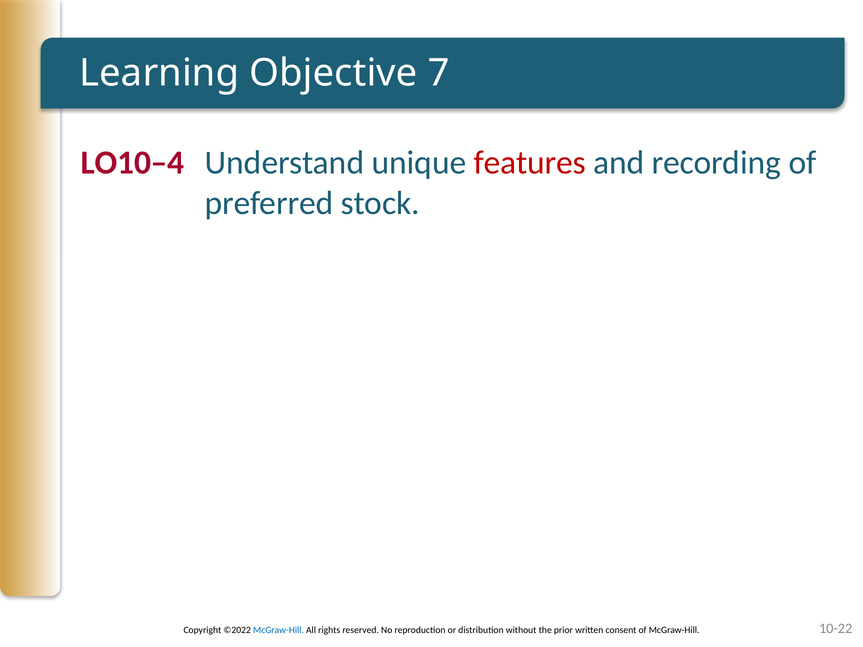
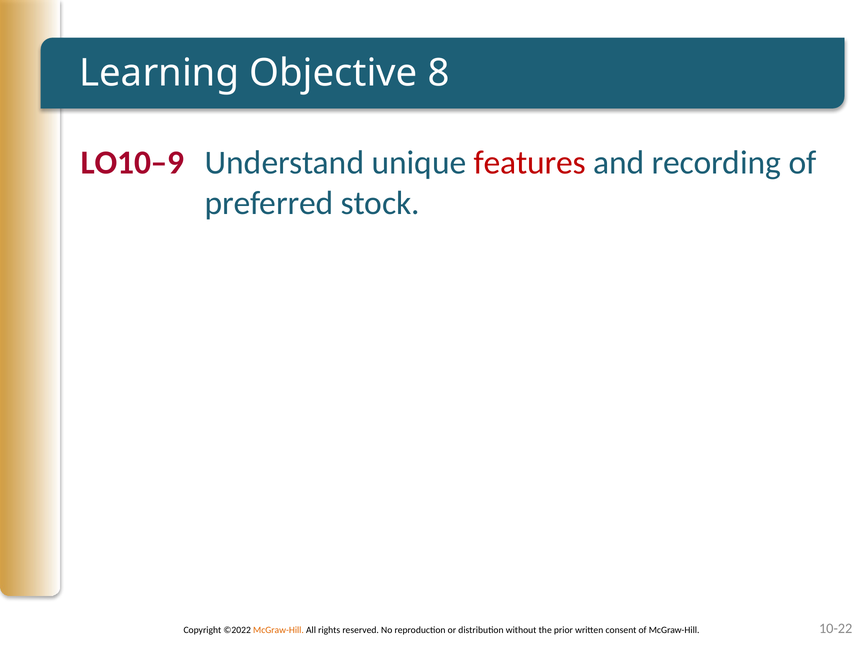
7: 7 -> 8 (439, 73)
LO10–4: LO10–4 -> LO10–9 (132, 163)
McGraw-Hill colour: blue -> orange (278, 630)
